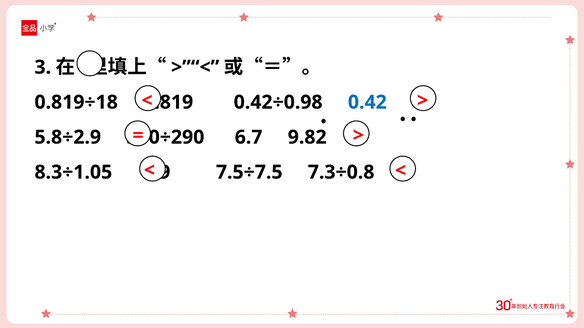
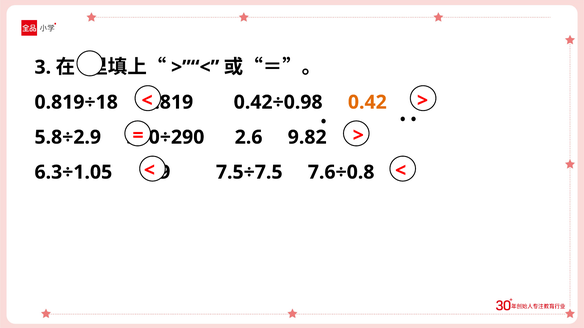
0.42 colour: blue -> orange (367, 102)
6.7: 6.7 -> 2.6 (249, 137)
8.3÷1.05: 8.3÷1.05 -> 6.3÷1.05 (73, 172)
7.3÷0.8: 7.3÷0.8 -> 7.6÷0.8 (341, 172)
